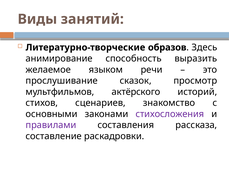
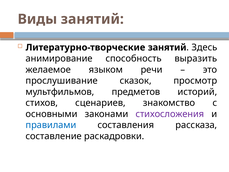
Литературно-творческие образов: образов -> занятий (167, 47)
актёрского: актёрского -> предметов (136, 92)
правилами colour: purple -> blue (51, 125)
